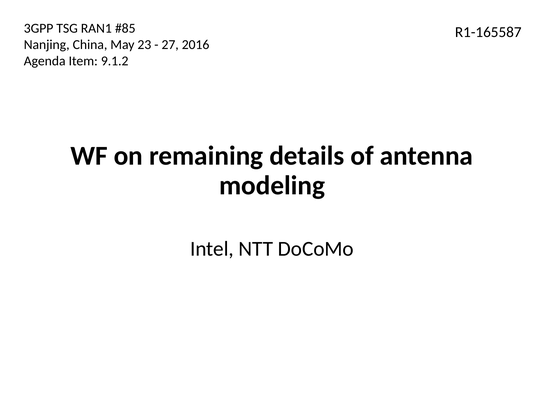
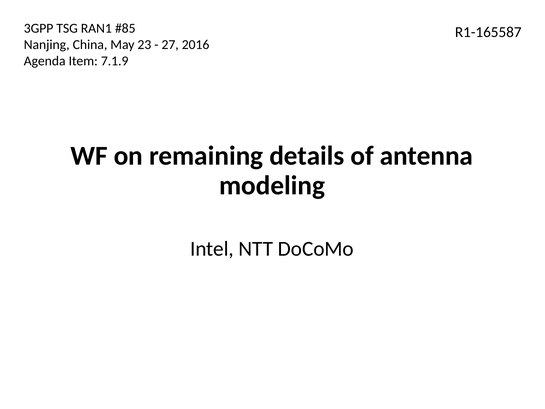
9.1.2: 9.1.2 -> 7.1.9 (115, 61)
